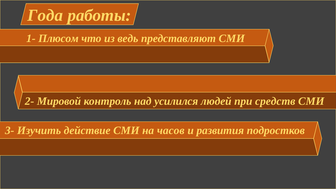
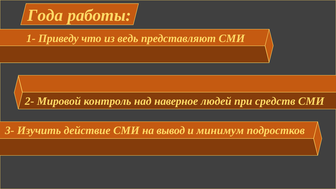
Плюсом: Плюсом -> Приведу (58, 38)
усилился: усилился -> наверное (176, 101)
часов: часов -> вывод (171, 130)
развития: развития -> минимум (220, 130)
